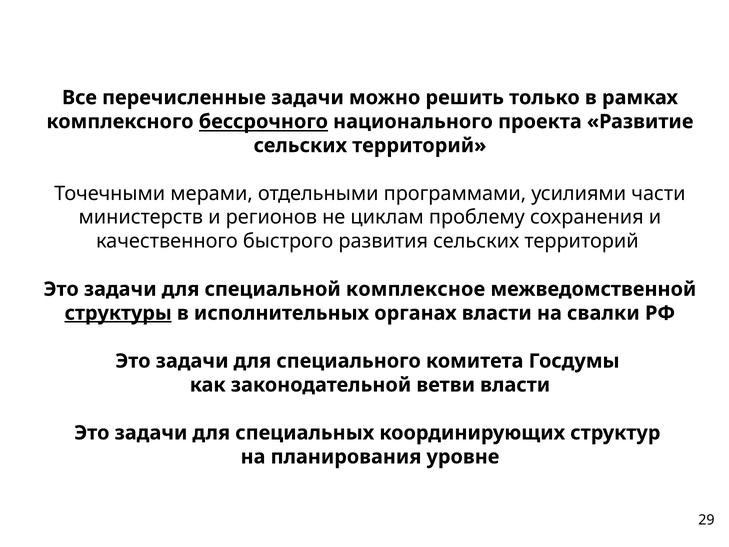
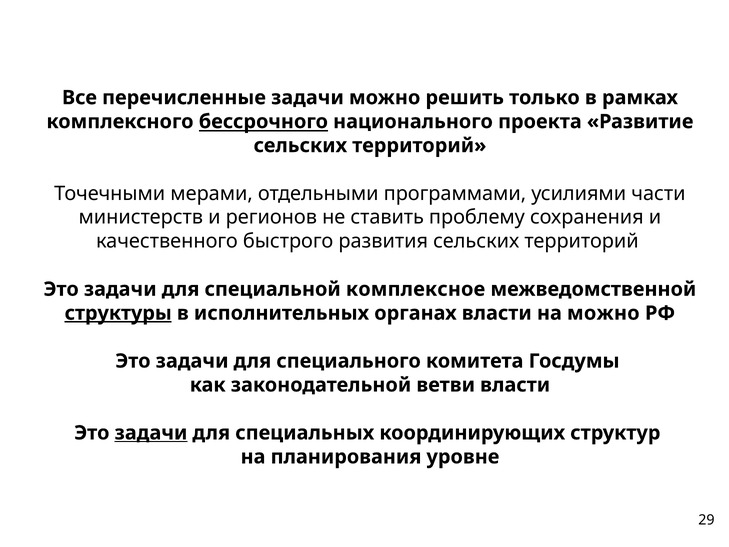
циклам: циклам -> ставить (387, 217)
на свалки: свалки -> можно (603, 313)
задачи underline: none -> present (151, 433)
